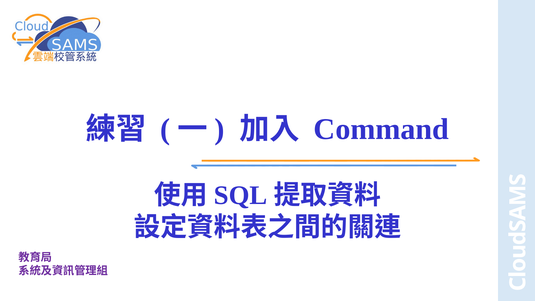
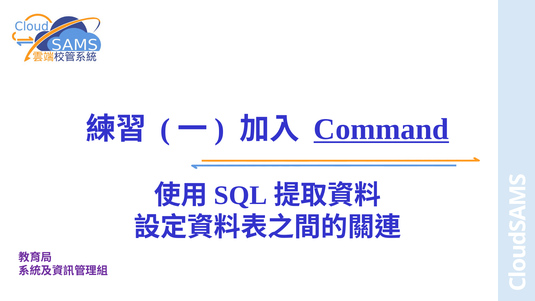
Command underline: none -> present (381, 129)
